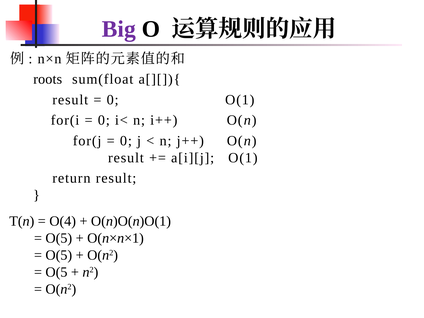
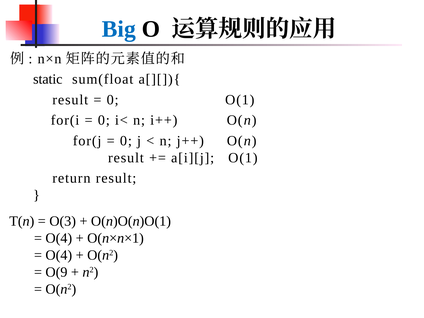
Big colour: purple -> blue (119, 29)
roots: roots -> static (48, 79)
O(4: O(4 -> O(3 (63, 221)
O(5: O(5 -> O(4 (59, 238)
O(5: O(5 -> O(4 (59, 255)
O(5: O(5 -> O(9 (56, 272)
